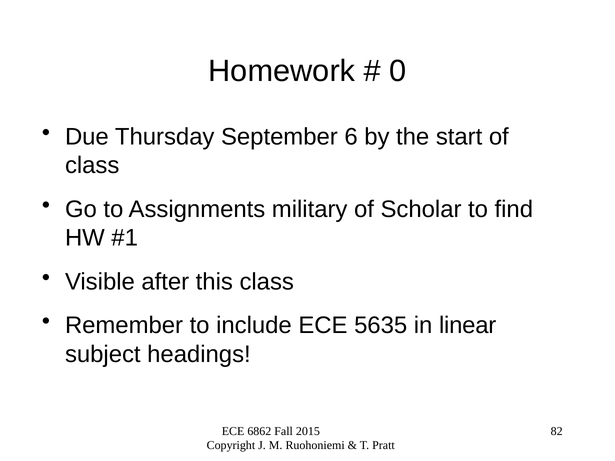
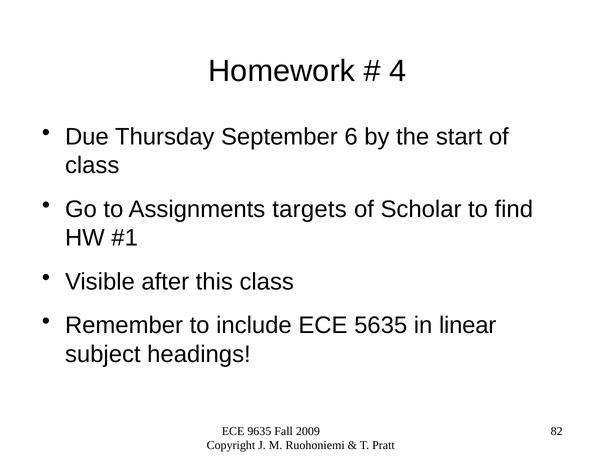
0: 0 -> 4 (398, 71)
military: military -> targets (310, 209)
6862: 6862 -> 9635 (259, 431)
2015: 2015 -> 2009 (308, 431)
